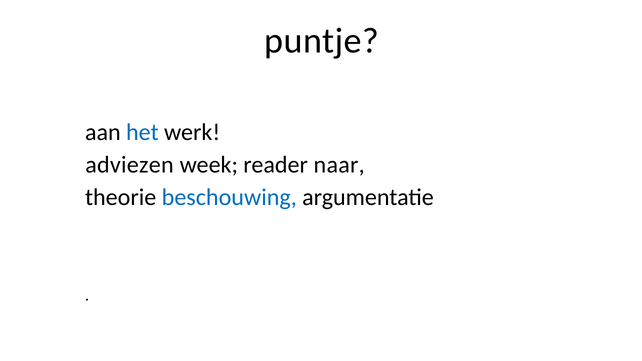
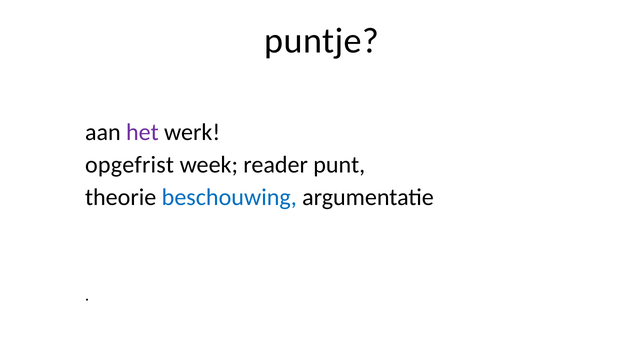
het colour: blue -> purple (142, 132)
adviezen: adviezen -> opgefrist (130, 165)
naar: naar -> punt (339, 165)
